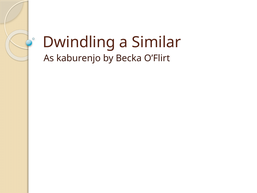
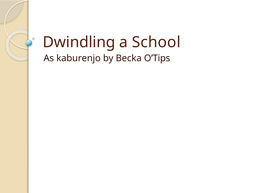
Similar: Similar -> School (156, 42)
O’Flirt: O’Flirt -> O’Tips (157, 58)
